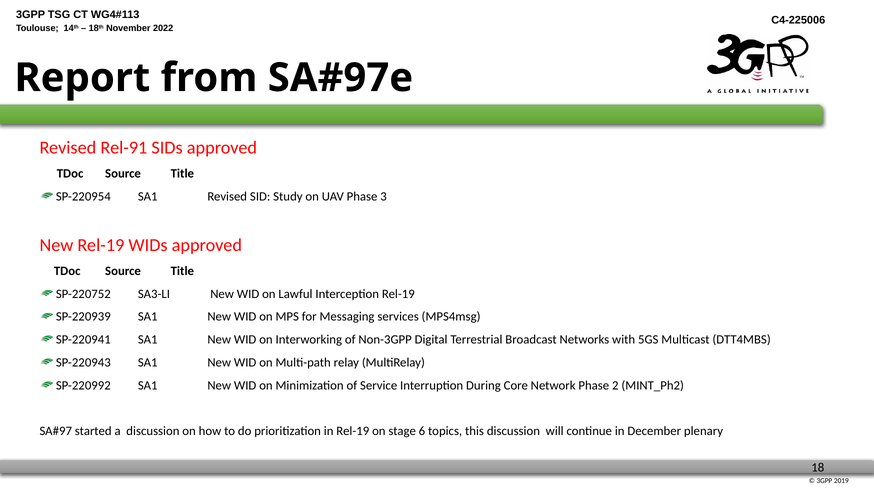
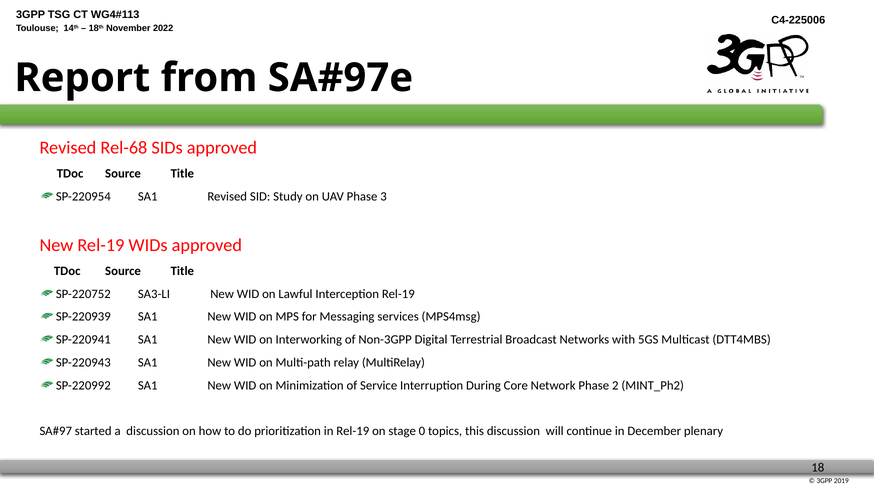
Rel-91: Rel-91 -> Rel-68 (124, 147)
6: 6 -> 0 (422, 431)
